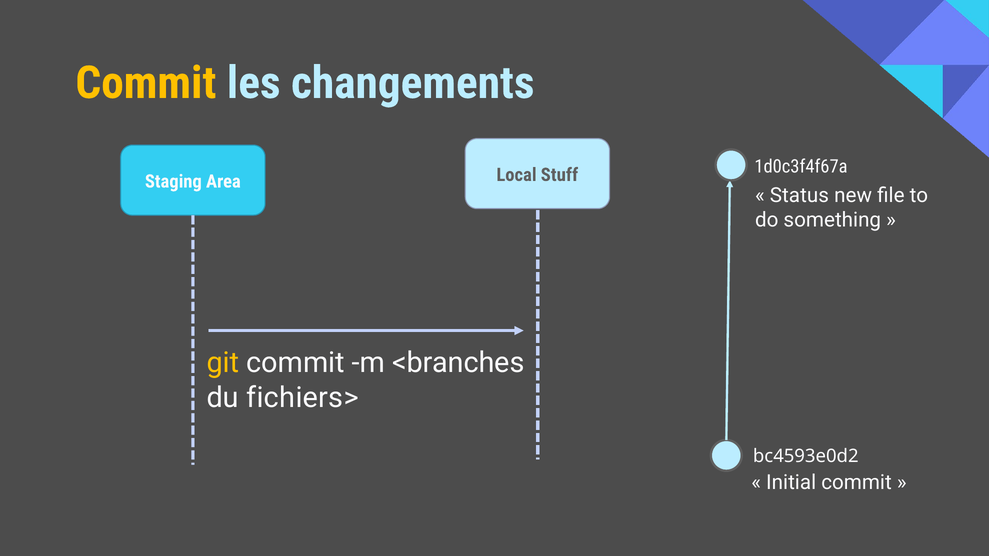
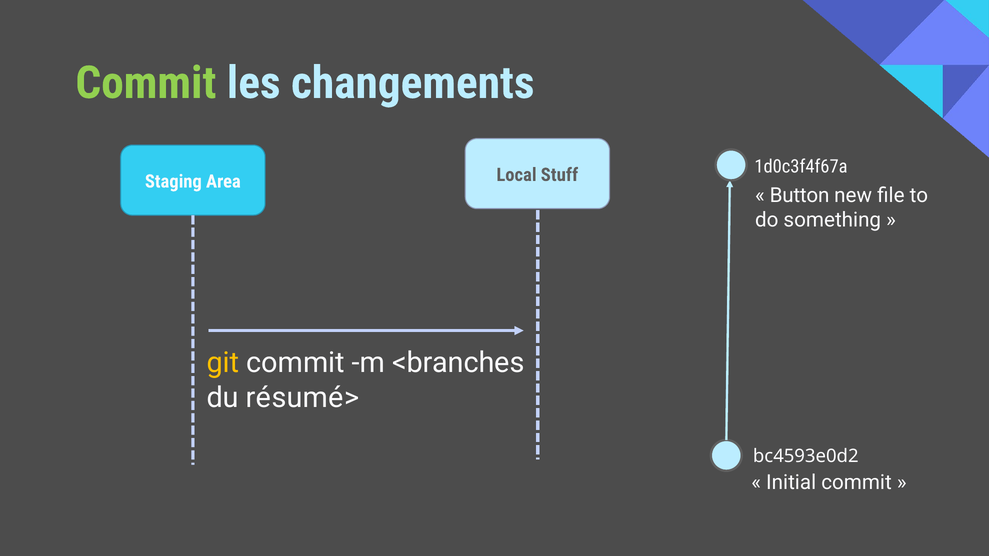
Commit colour: yellow -> light green (146, 83)
Status: Status -> Button (800, 196)
fichiers>: fichiers> -> résumé> (303, 398)
